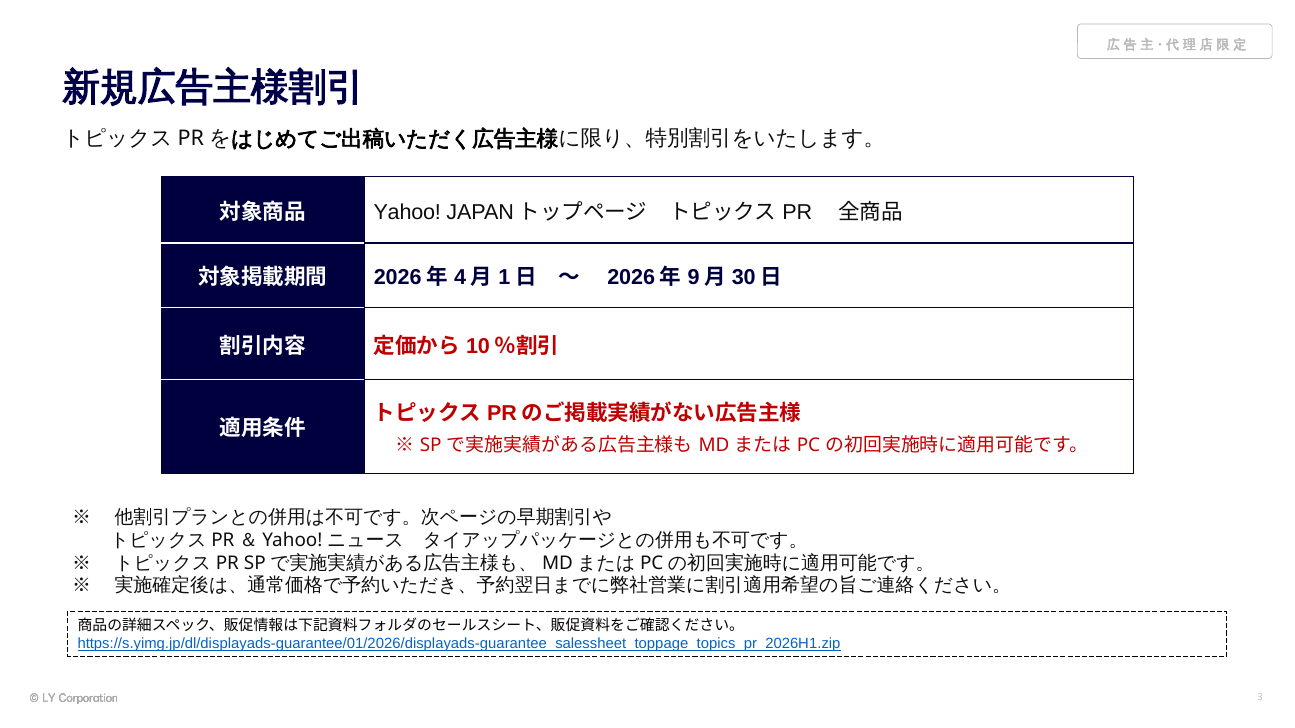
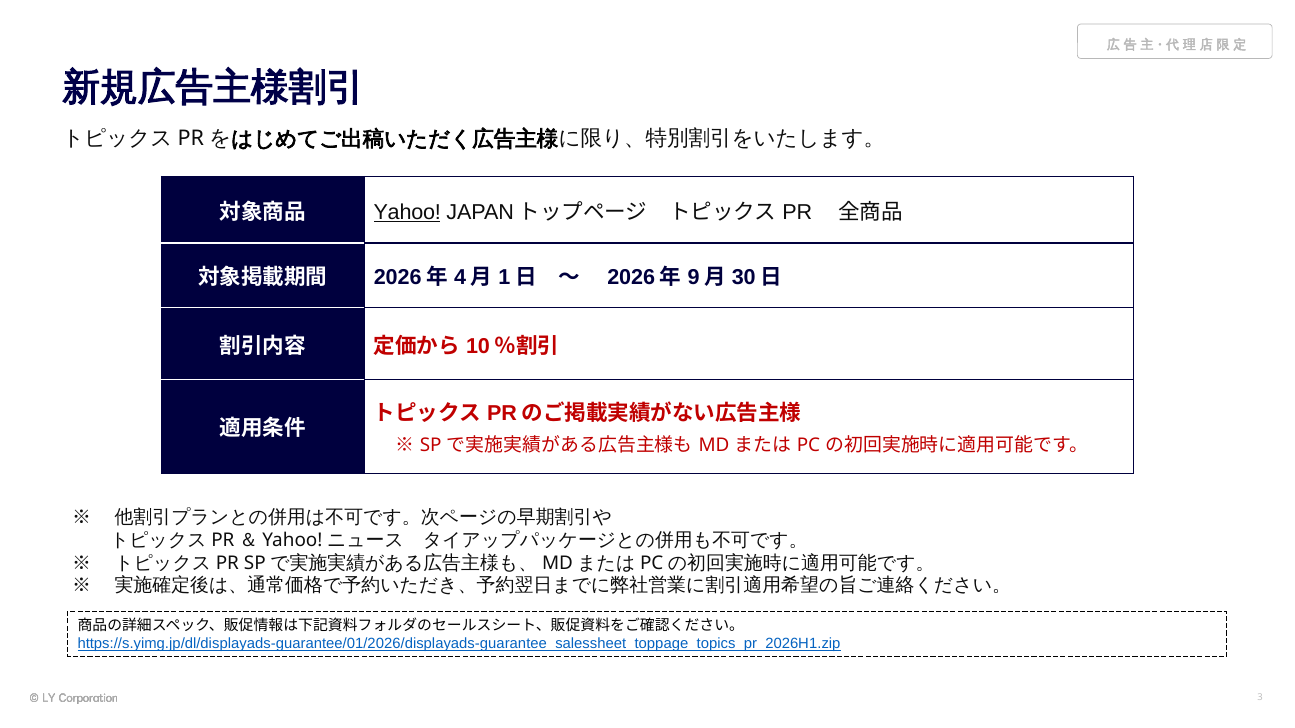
Yahoo underline: none -> present (407, 212)
